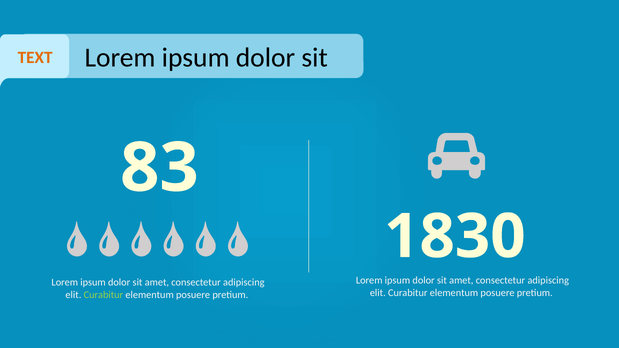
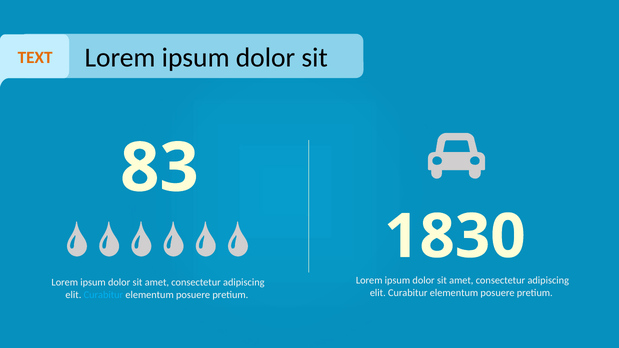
Curabitur colour: light green -> light blue (103, 295)
